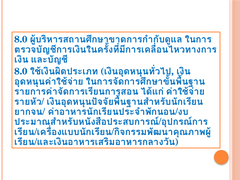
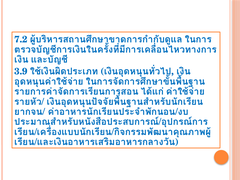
8.0: 8.0 -> 7.2 (21, 39)
8.0: 8.0 -> 3.9 (21, 71)
